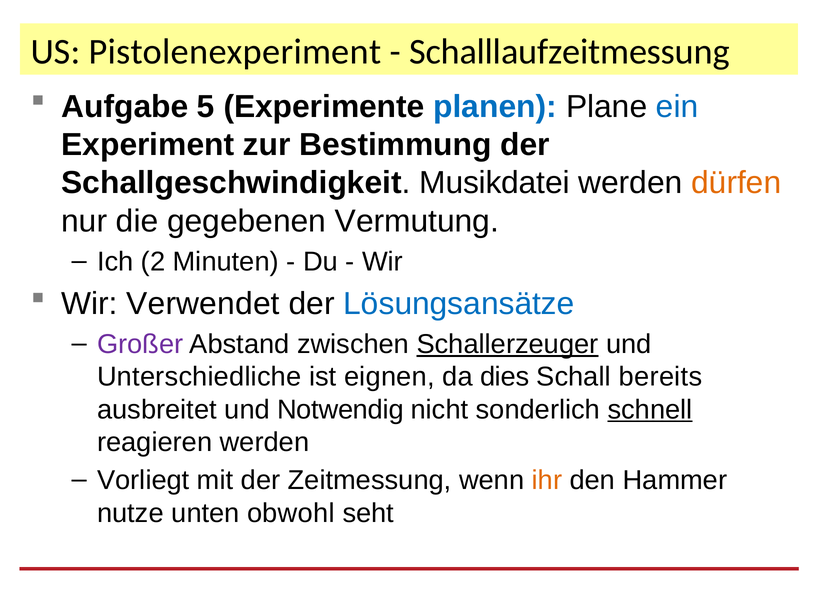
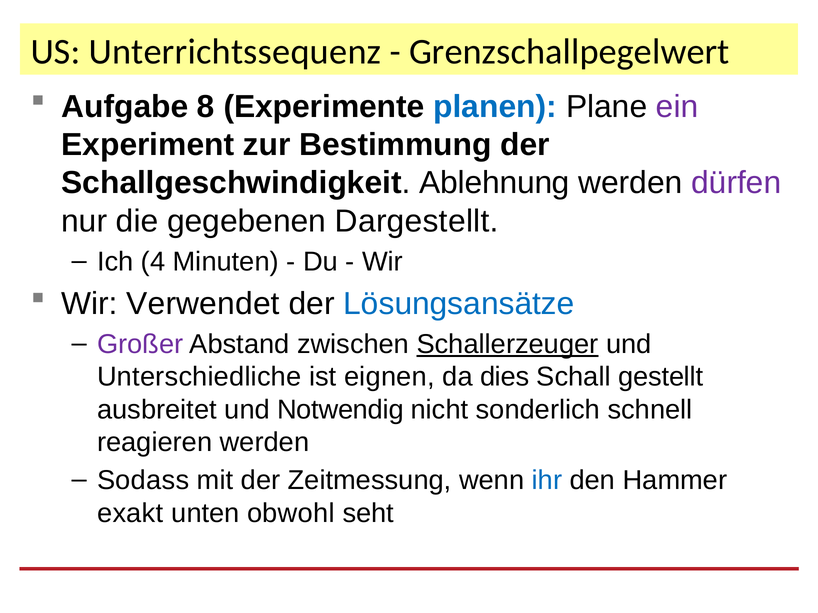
Pistolenexperiment: Pistolenexperiment -> Unterrichtssequenz (235, 52)
Schalllaufzeitmessung: Schalllaufzeitmessung -> Grenzschallpegelwert (569, 52)
5: 5 -> 8 (206, 107)
ein colour: blue -> purple (677, 107)
Musikdatei: Musikdatei -> Ablehnung (495, 183)
dürfen colour: orange -> purple (736, 183)
Vermutung: Vermutung -> Dargestellt (417, 221)
2: 2 -> 4 (153, 262)
bereits: bereits -> gestellt (661, 377)
schnell underline: present -> none (650, 410)
Vorliegt: Vorliegt -> Sodass (143, 481)
ihr colour: orange -> blue (547, 481)
nutze: nutze -> exakt (130, 514)
